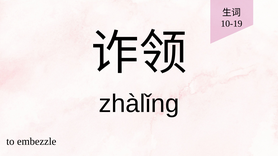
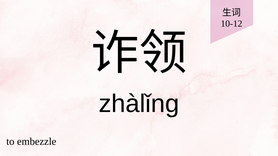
10-19: 10-19 -> 10-12 (232, 24)
